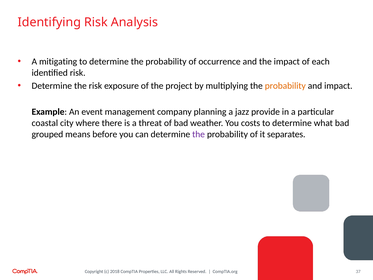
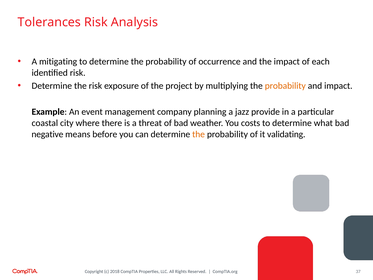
Identifying: Identifying -> Tolerances (49, 22)
grouped: grouped -> negative (47, 134)
the colour: purple -> orange (199, 134)
separates: separates -> validating (286, 134)
